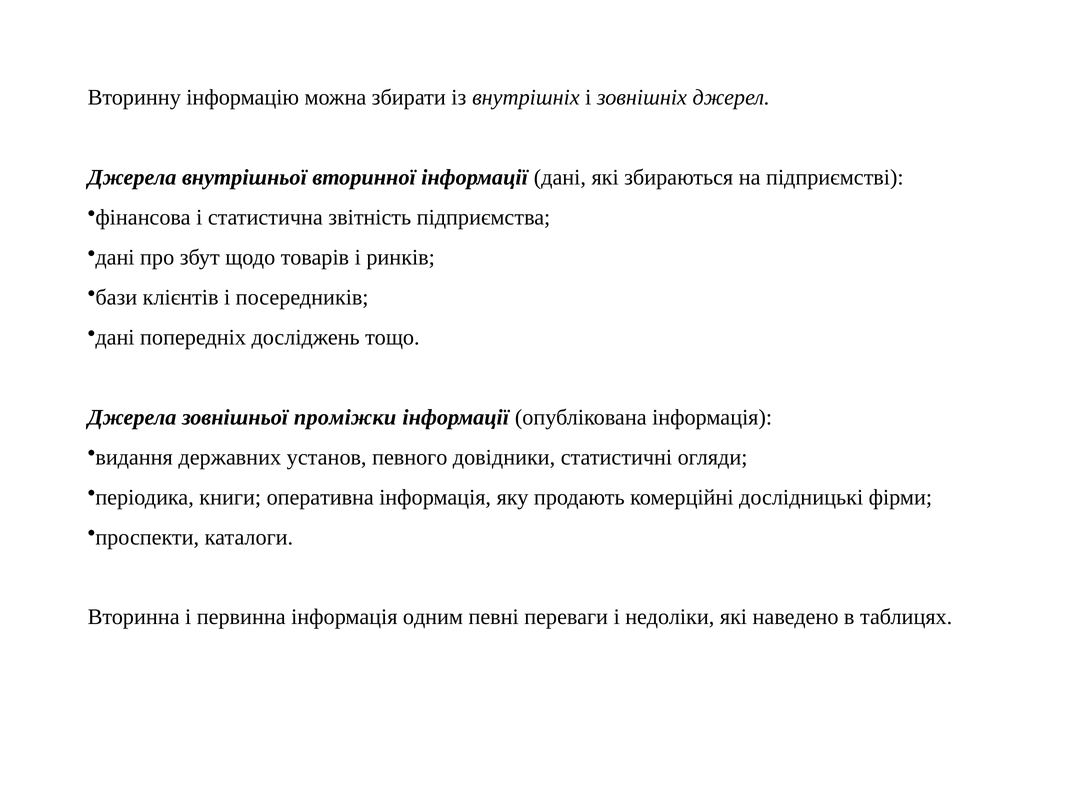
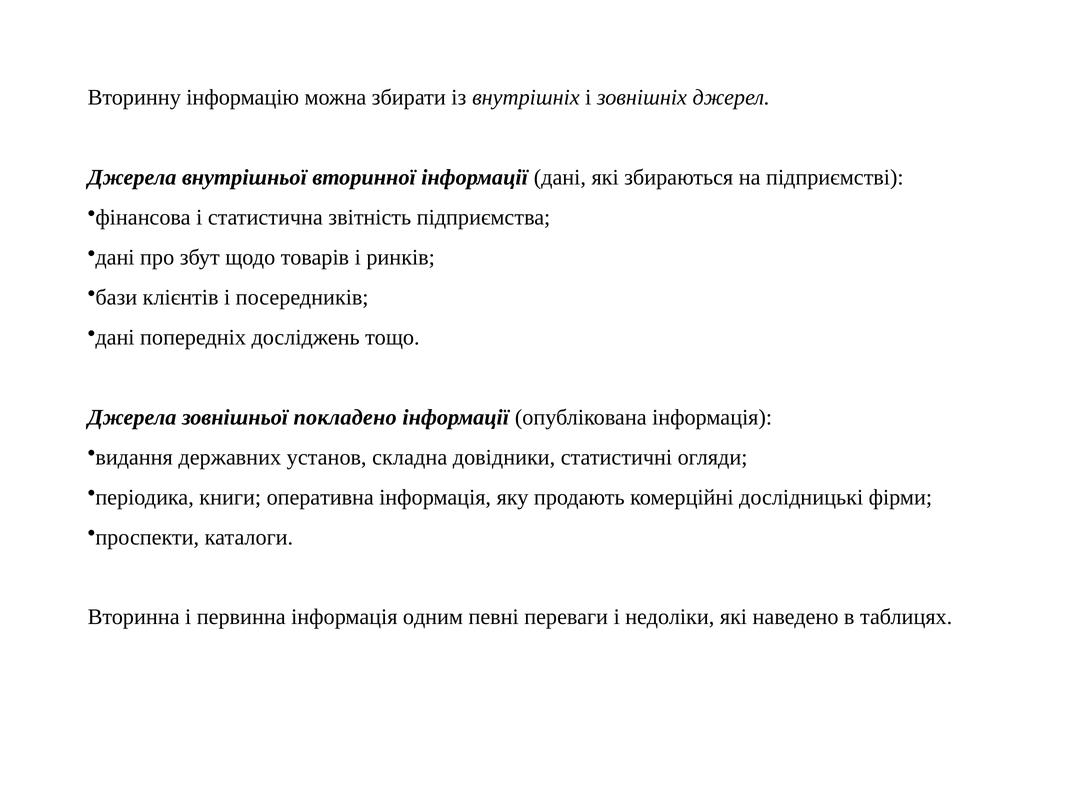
проміжки: проміжки -> покладено (345, 417)
певного: певного -> складна (410, 457)
